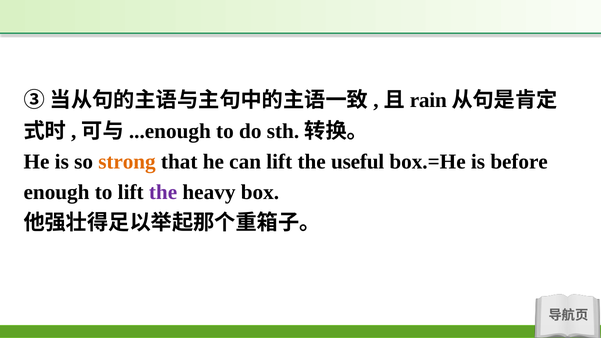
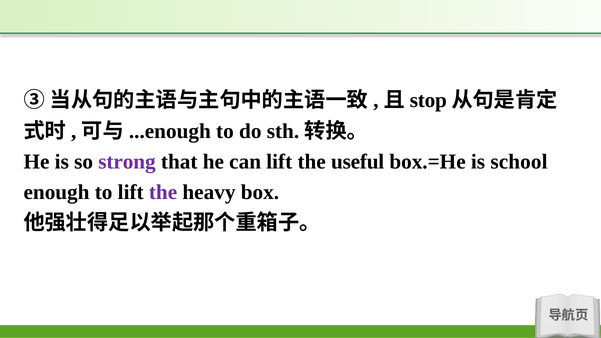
rain: rain -> stop (428, 100)
strong colour: orange -> purple (127, 162)
before: before -> school (519, 162)
